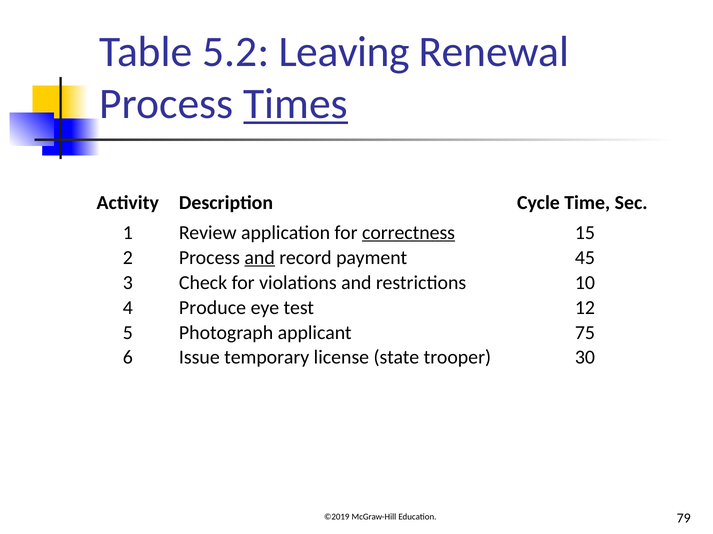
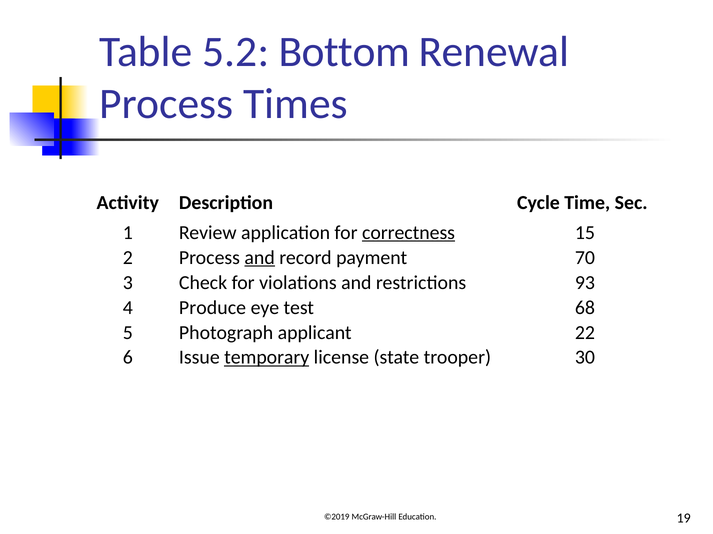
Leaving: Leaving -> Bottom (344, 52)
Times underline: present -> none (296, 104)
45: 45 -> 70 (585, 258)
10: 10 -> 93 (585, 283)
12: 12 -> 68 (585, 308)
75: 75 -> 22 (585, 333)
temporary underline: none -> present (267, 358)
79: 79 -> 19 (684, 519)
